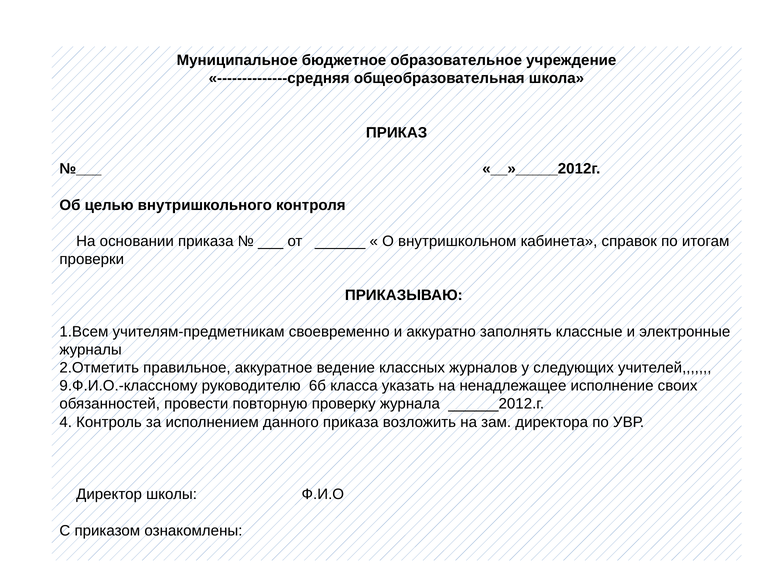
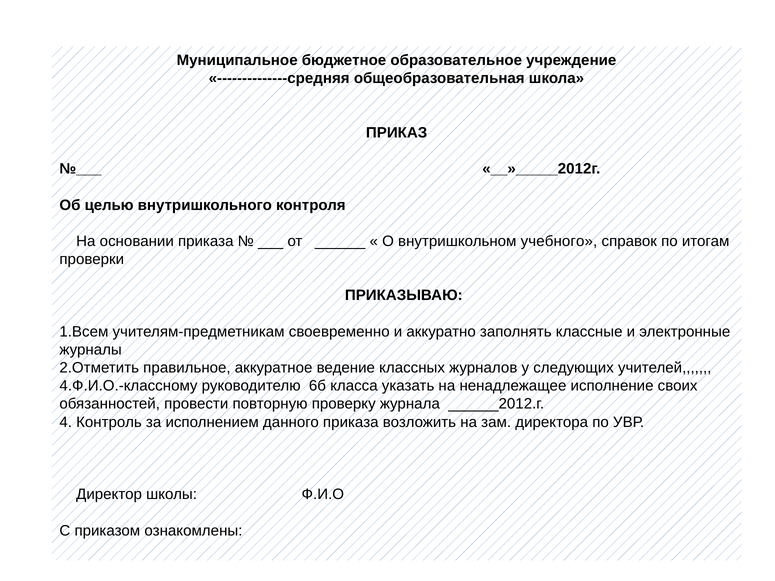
кабинета: кабинета -> учебного (559, 241)
9.Ф.И.О.-классному: 9.Ф.И.О.-классному -> 4.Ф.И.О.-классному (128, 386)
